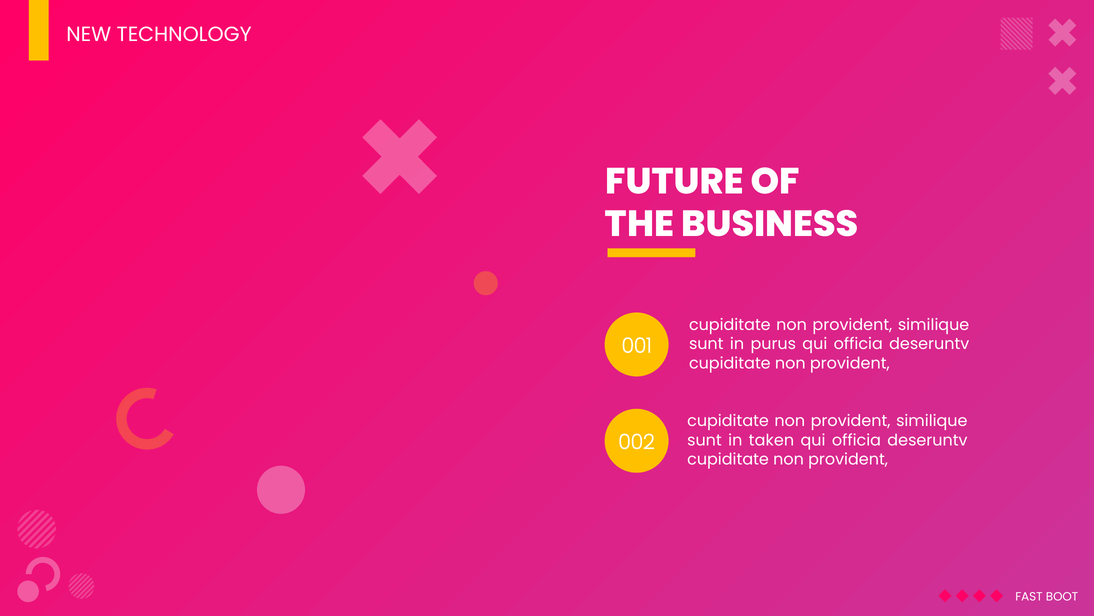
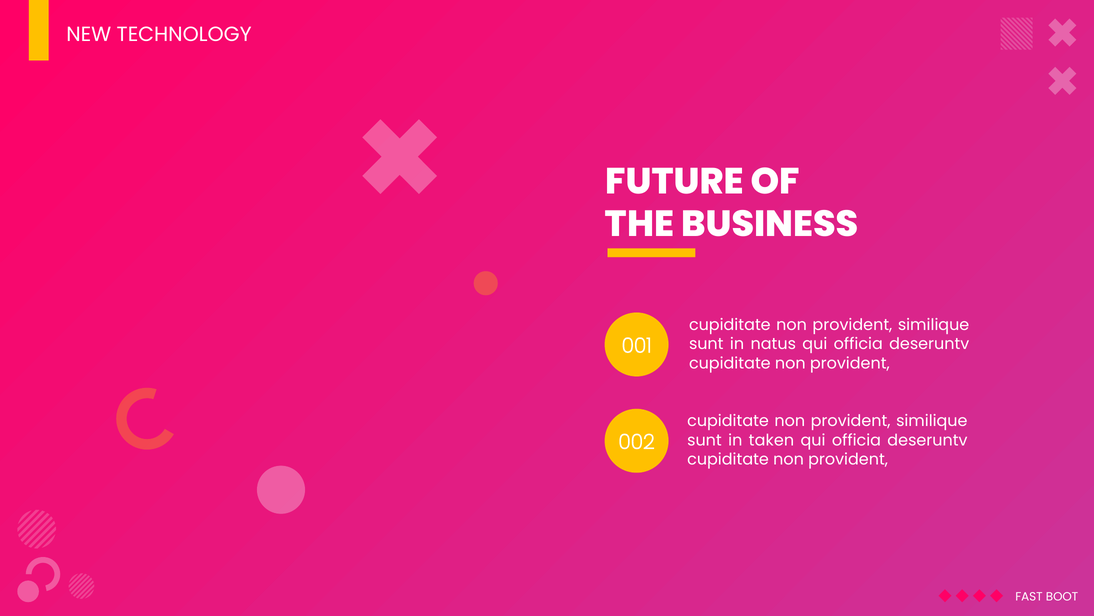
purus: purus -> natus (773, 344)
